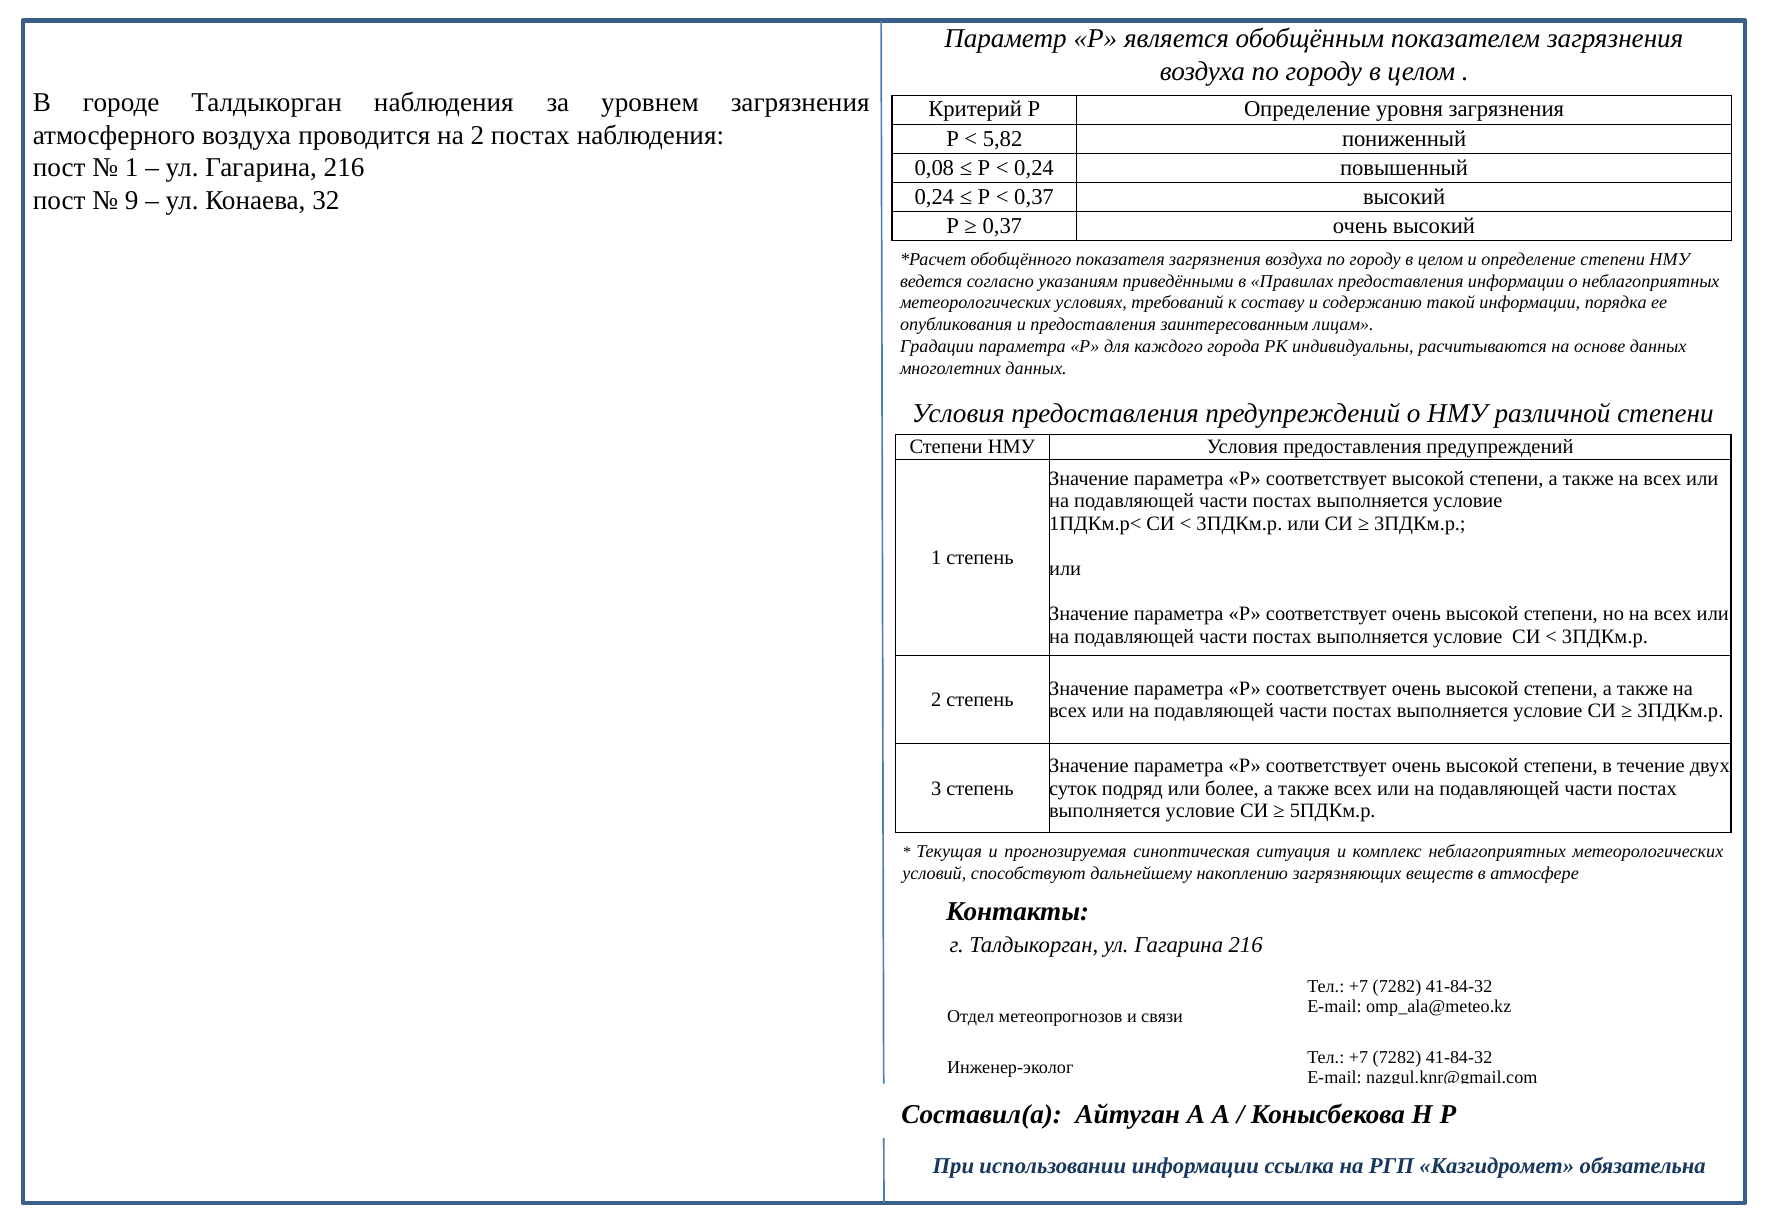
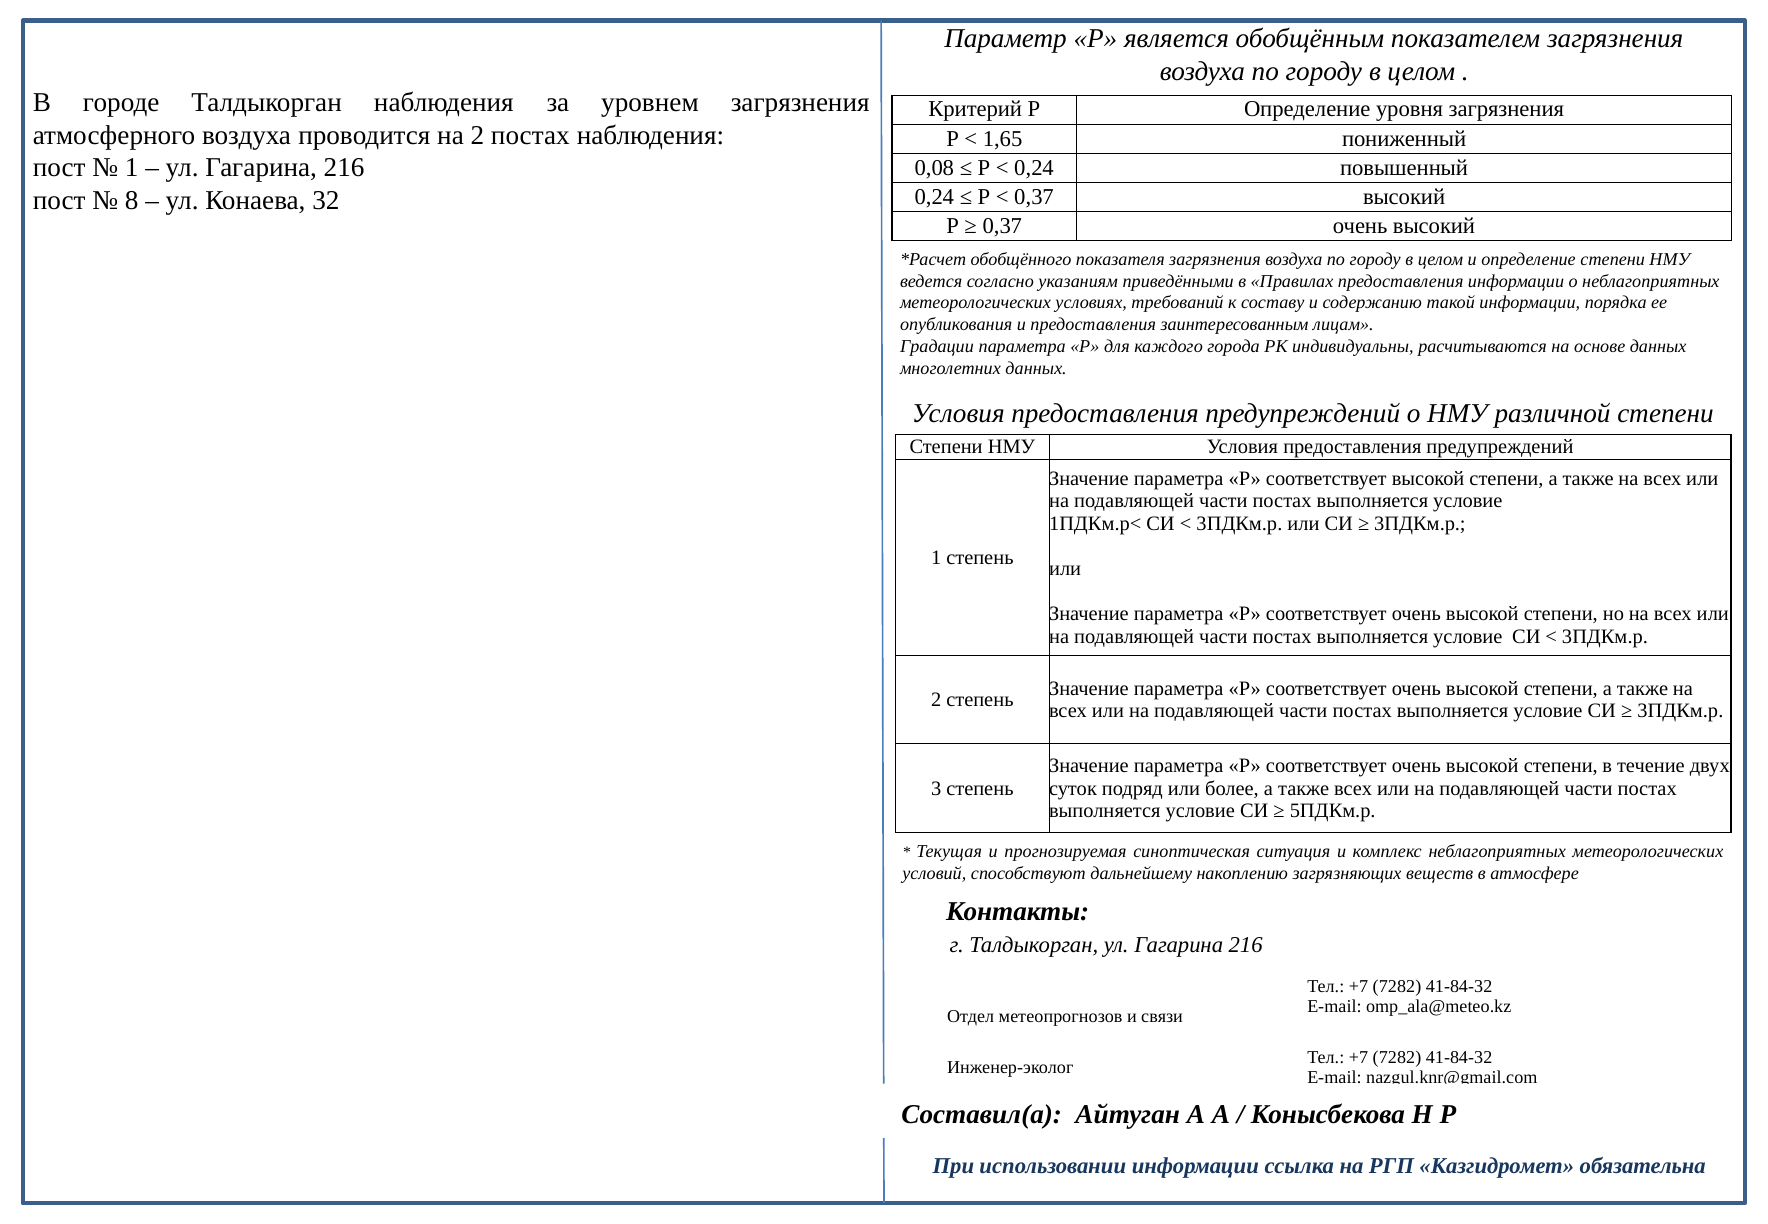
5,82: 5,82 -> 1,65 (1003, 139)
9: 9 -> 8 (132, 201)
